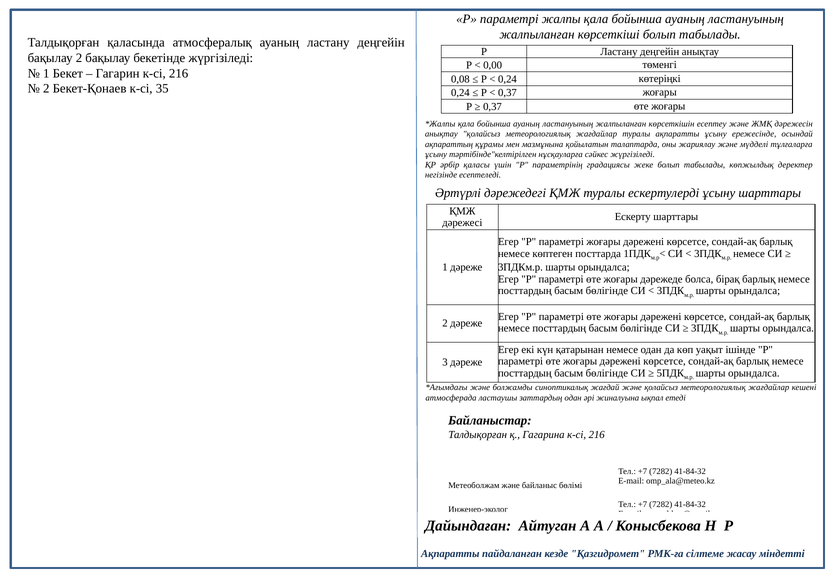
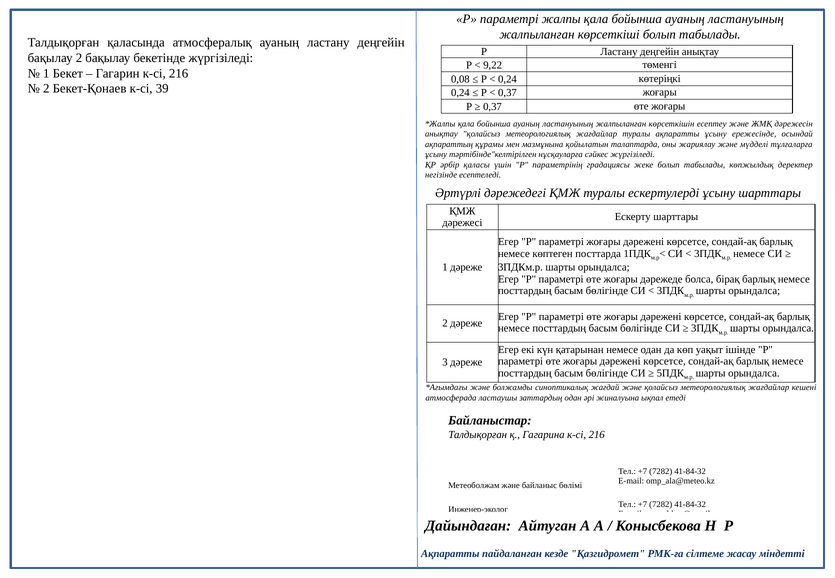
0,00: 0,00 -> 9,22 (493, 65)
35: 35 -> 39 (162, 89)
